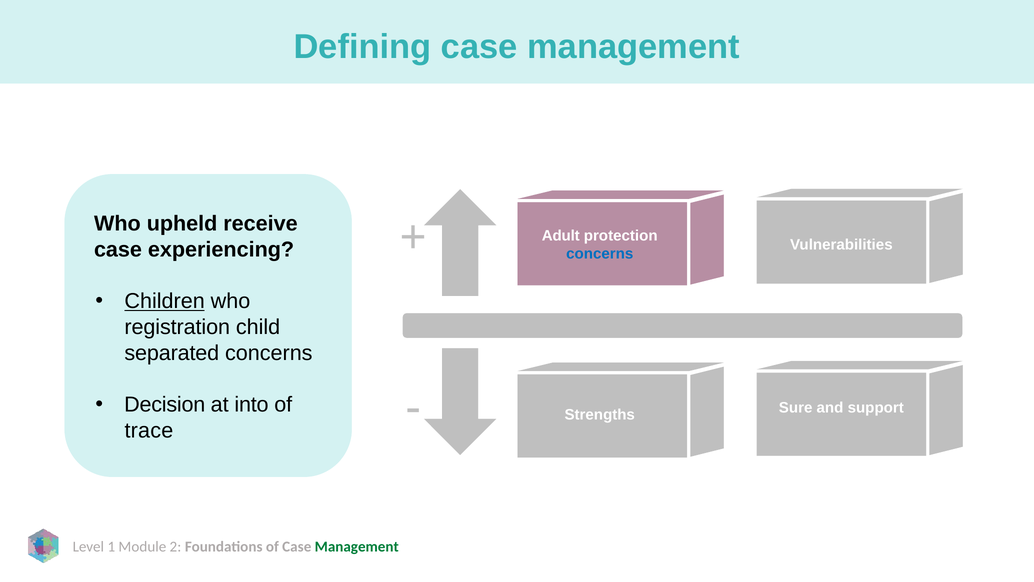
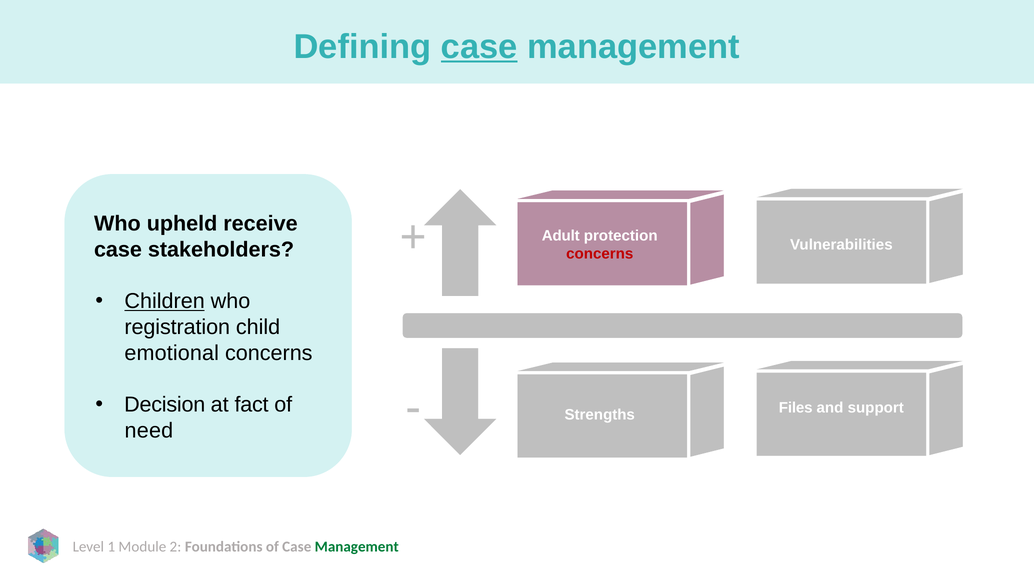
case underline: none -> present (479, 47)
experiencing: experiencing -> stakeholders (221, 249)
concerns colour: blue -> red (600, 254)
separated: separated -> emotional (172, 353)
into: into -> fact (252, 404)
Sure: Sure -> Files (796, 408)
trace: trace -> need (149, 430)
